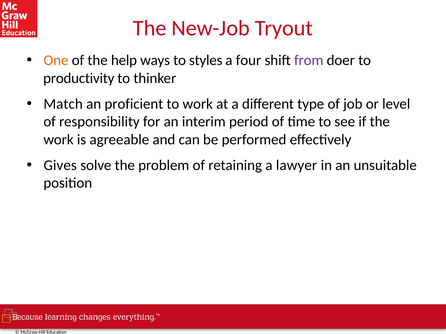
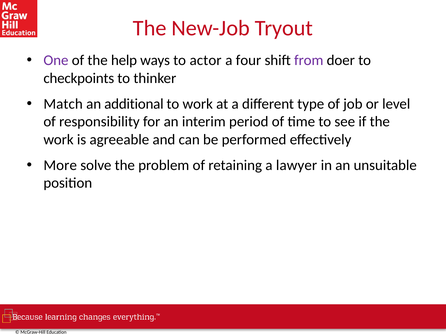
One colour: orange -> purple (56, 60)
styles: styles -> actor (206, 60)
productivity: productivity -> checkpoints (79, 78)
proficient: proficient -> additional (134, 104)
Gives: Gives -> More (60, 166)
